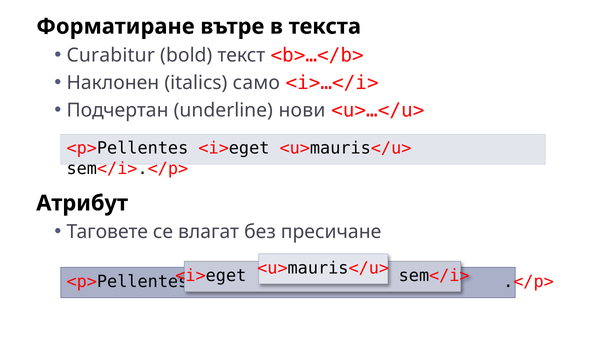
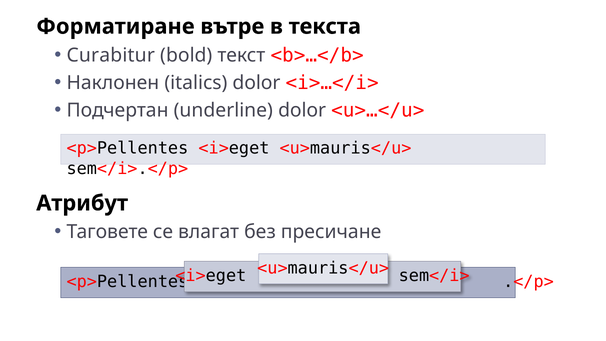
italics само: само -> dolor (256, 83)
underline нови: нови -> dolor (302, 110)
